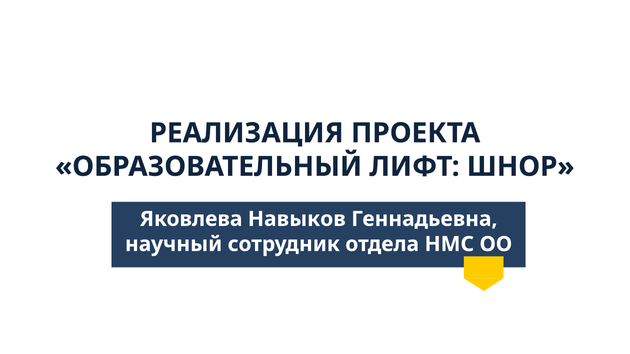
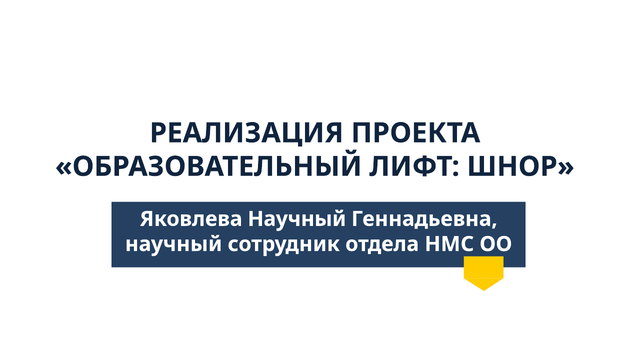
Яковлева Навыков: Навыков -> Научный (297, 219)
